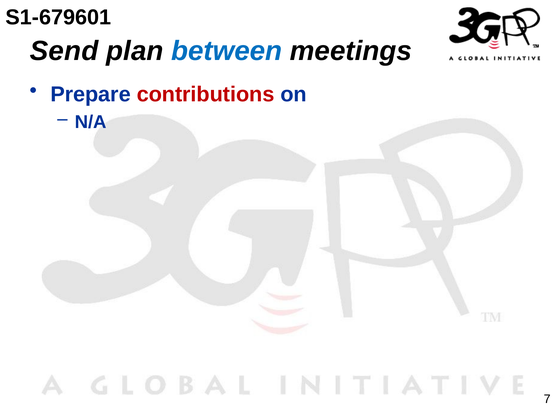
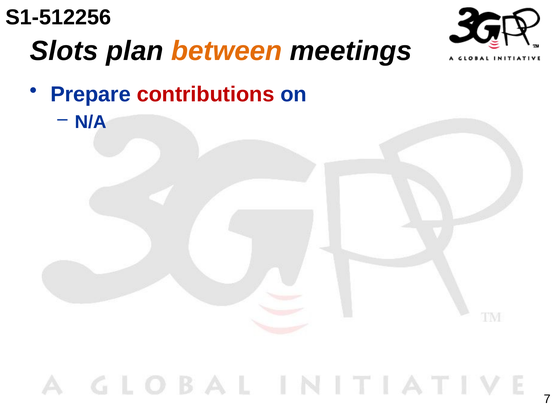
S1-679601: S1-679601 -> S1-512256 (58, 17)
Send: Send -> Slots (64, 51)
between colour: blue -> orange (227, 51)
